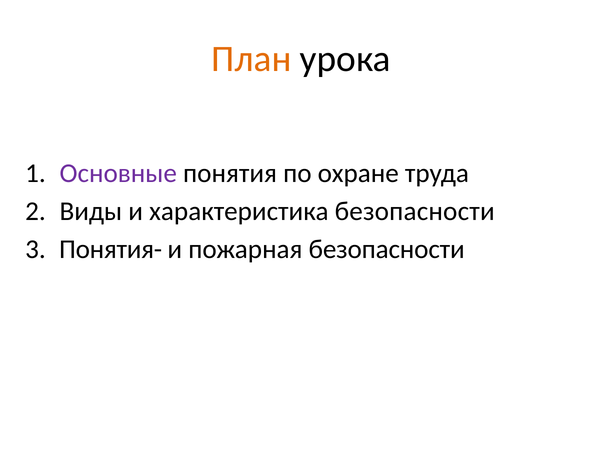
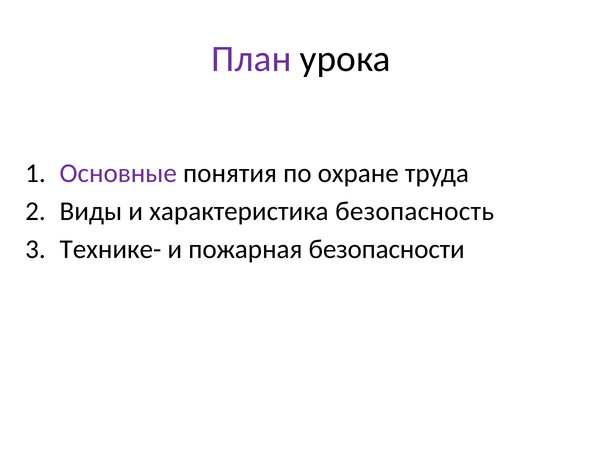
План colour: orange -> purple (252, 59)
характеристика безопасности: безопасности -> безопасность (415, 211)
Понятия-: Понятия- -> Технике- (110, 249)
